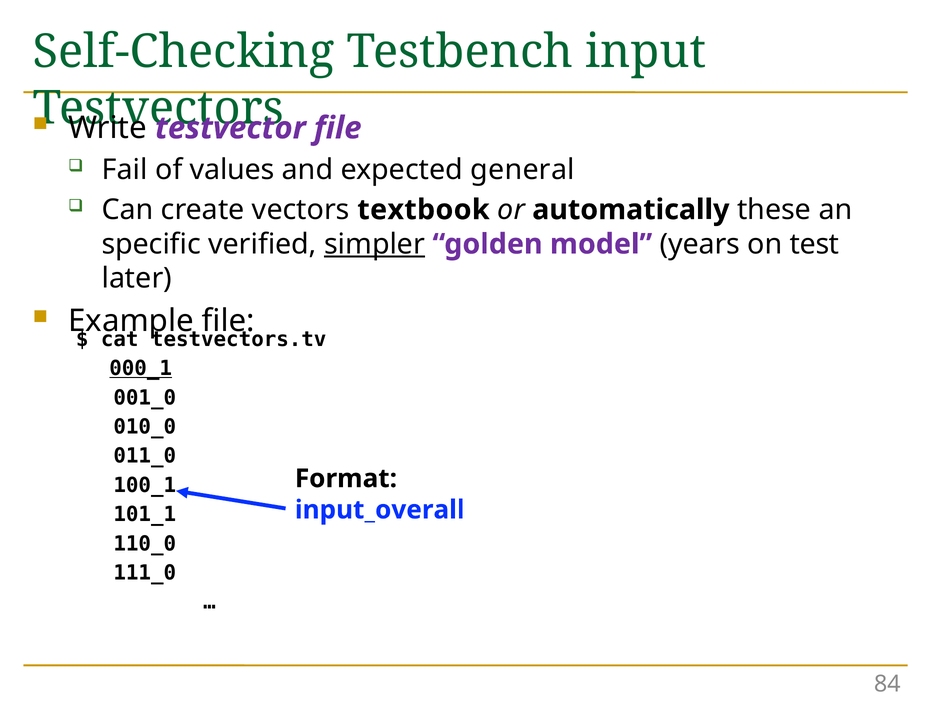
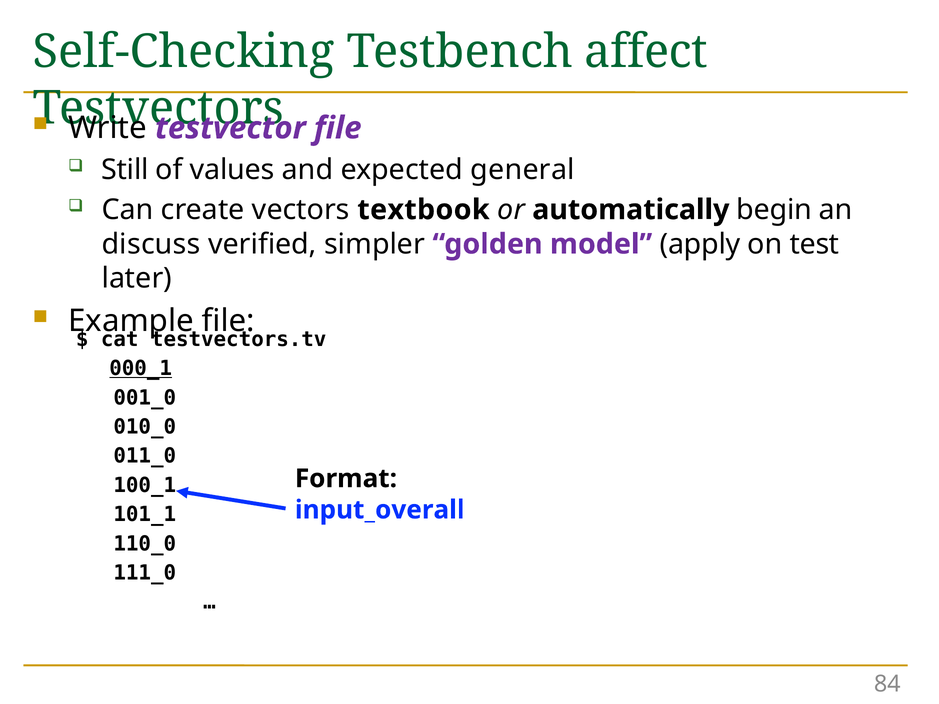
input: input -> affect (646, 52)
Fail: Fail -> Still (125, 170)
these: these -> begin (774, 210)
specific: specific -> discuss (151, 244)
simpler underline: present -> none (375, 244)
years: years -> apply (700, 244)
